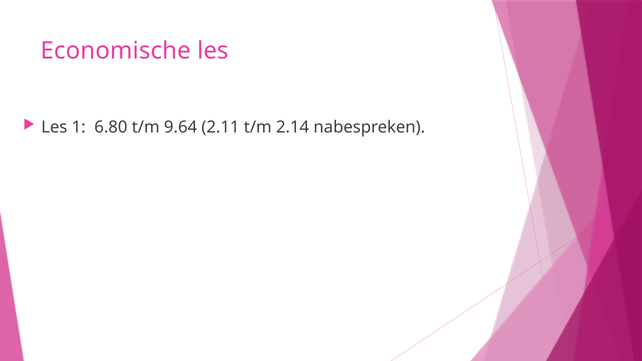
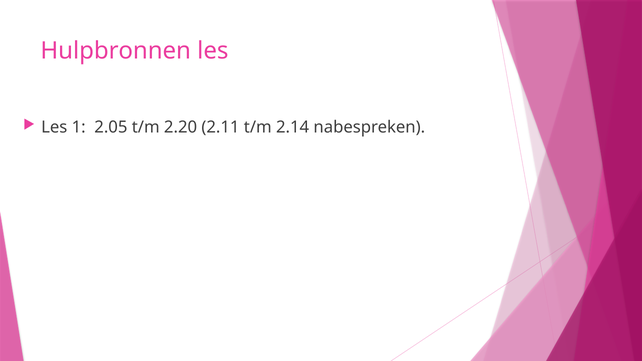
Economische: Economische -> Hulpbronnen (116, 51)
6.80: 6.80 -> 2.05 (111, 127)
9.64: 9.64 -> 2.20 (181, 127)
